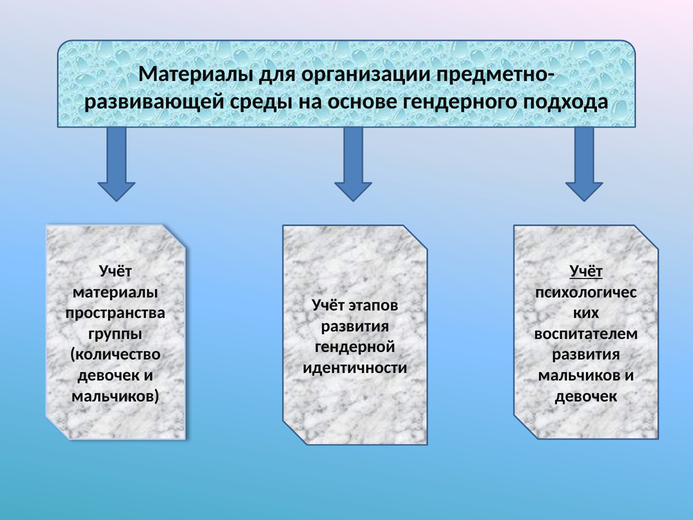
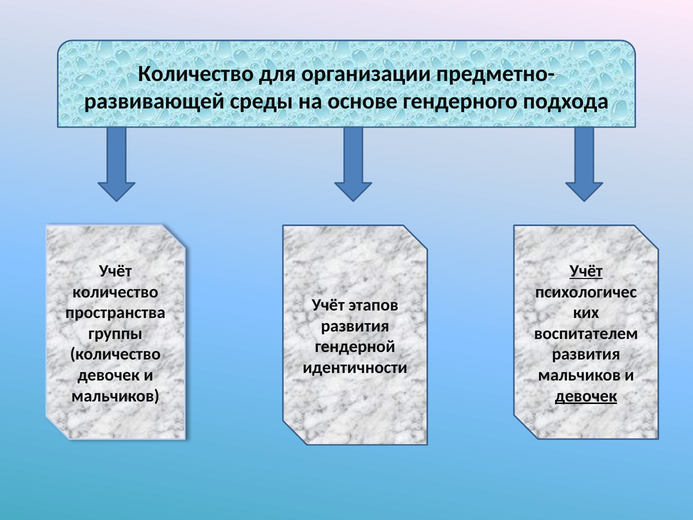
Материалы: Материалы -> Количество (196, 74)
материалы: материалы -> количество (115, 292)
девочек underline: none -> present (586, 396)
